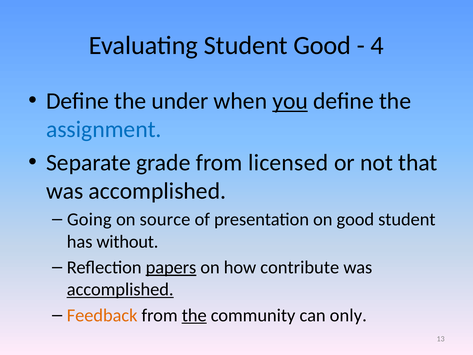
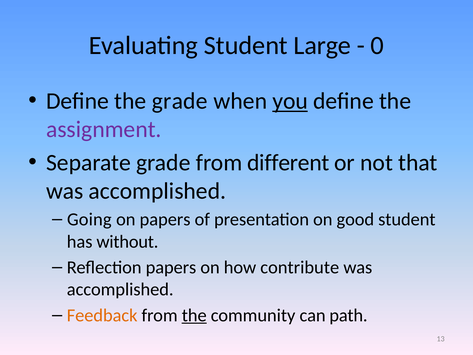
Student Good: Good -> Large (322, 46)
4: 4 -> 0 (377, 46)
the under: under -> grade (180, 101)
assignment colour: blue -> purple (104, 129)
licensed: licensed -> different (288, 162)
on source: source -> papers (165, 219)
papers underline: present -> none (171, 267)
accomplished underline: present -> none (120, 289)
only: only -> path (348, 315)
